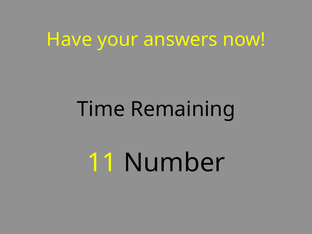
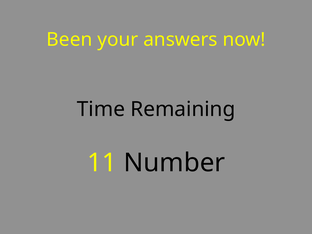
Have: Have -> Been (69, 40)
